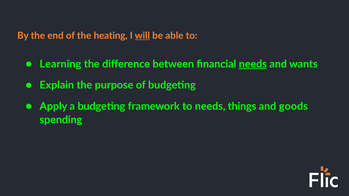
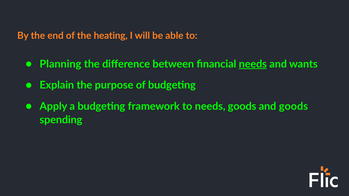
will underline: present -> none (142, 36)
Learning: Learning -> Planning (60, 64)
needs things: things -> goods (242, 106)
